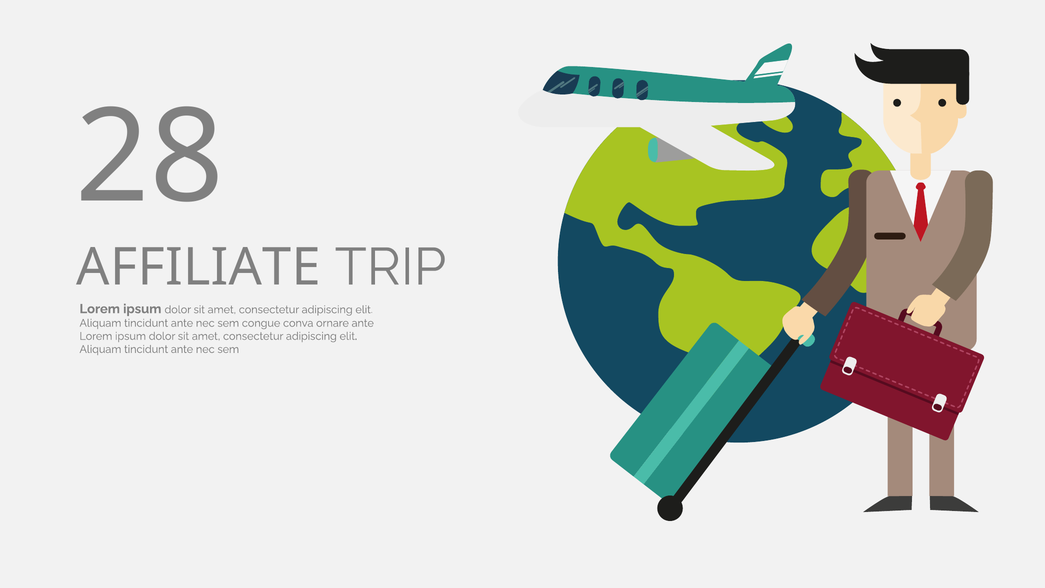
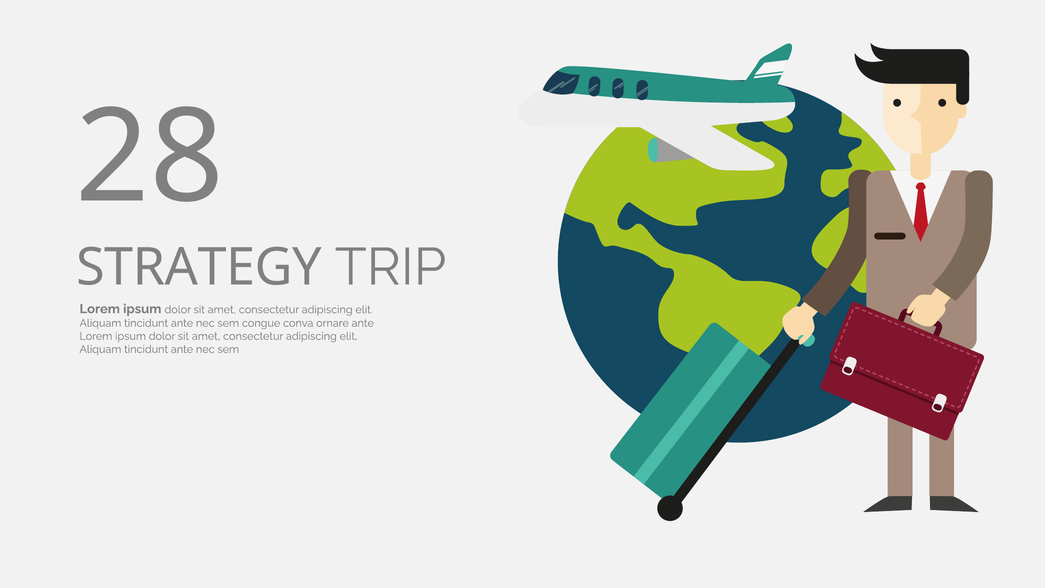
AFFILIATE: AFFILIATE -> STRATEGY (199, 267)
